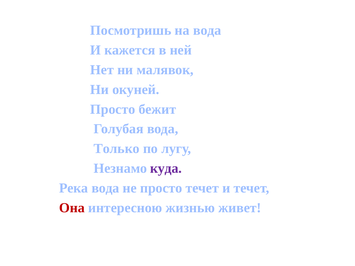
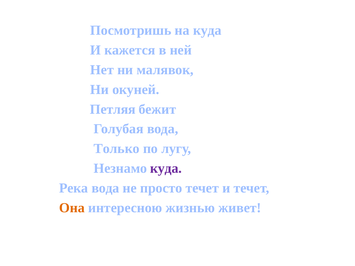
на вода: вода -> куда (207, 30)
Просто: Просто -> Петляя (113, 109)
Она colour: red -> orange (72, 208)
